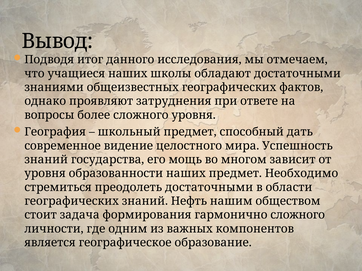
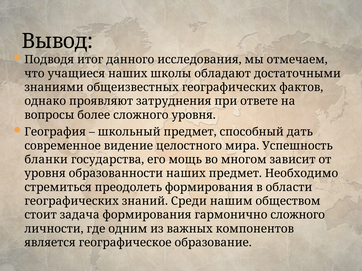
знаний: знаний -> бланки (46, 160)
преодолеть достаточными: достаточными -> формирования (209, 188)
Нефть: Нефть -> Среди (189, 201)
